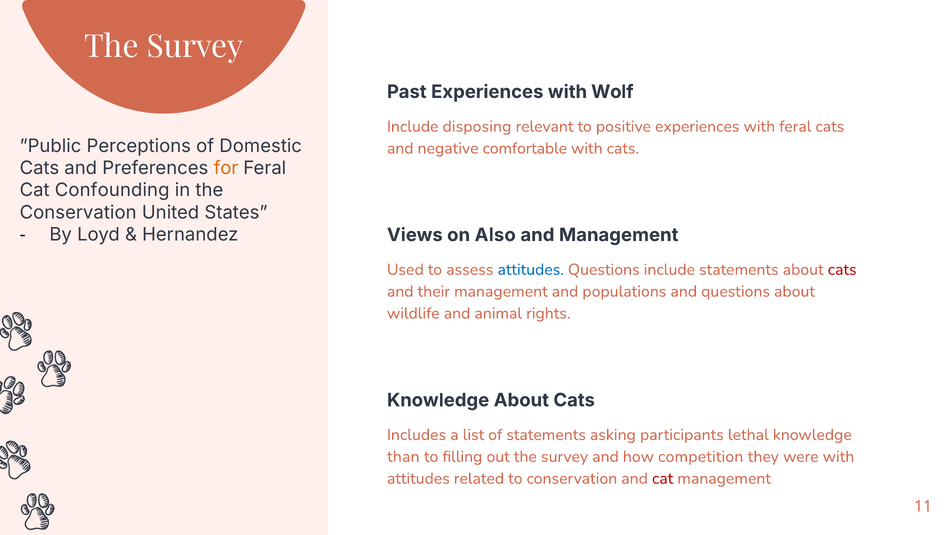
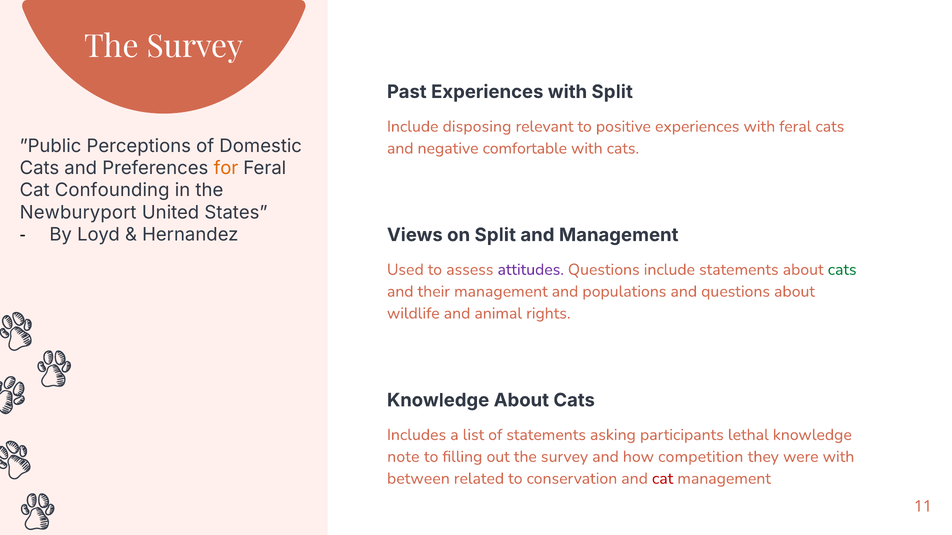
with Wolf: Wolf -> Split (612, 92)
Conservation: Conservation -> Newburyport (78, 213)
on Also: Also -> Split (495, 235)
attitudes colour: blue -> purple (531, 270)
cats colour: red -> green (842, 270)
than: than -> note (403, 457)
attitudes: attitudes -> between (418, 479)
